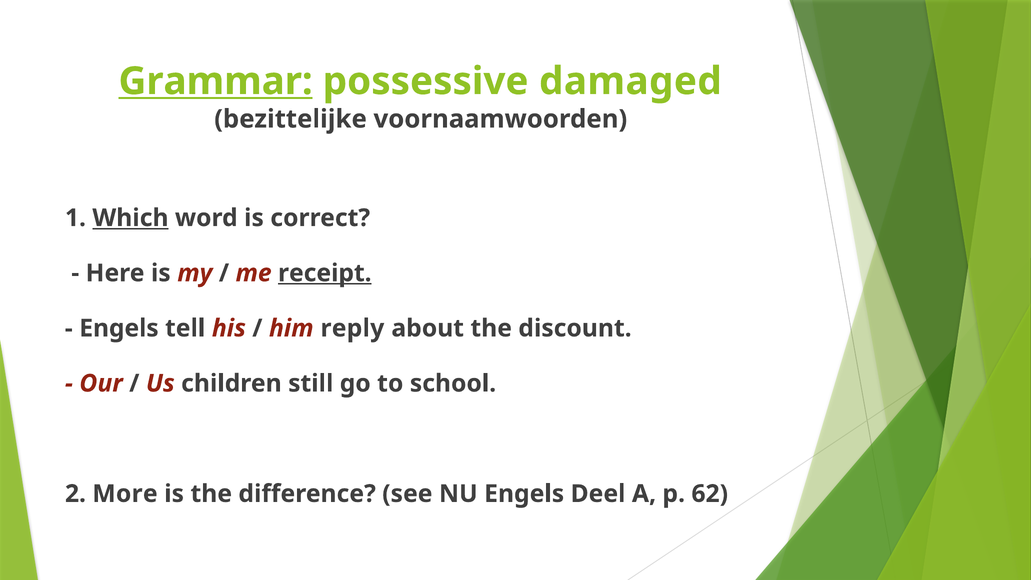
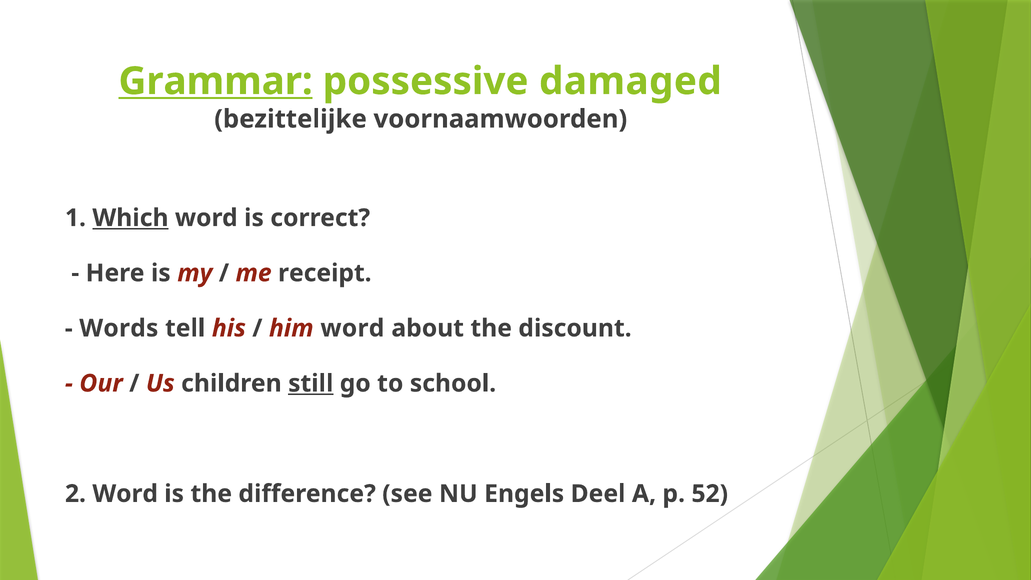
receipt underline: present -> none (325, 273)
Engels: Engels -> Words (119, 328)
him reply: reply -> word (352, 328)
still underline: none -> present (311, 383)
2 More: More -> Word (125, 494)
62: 62 -> 52 (710, 494)
